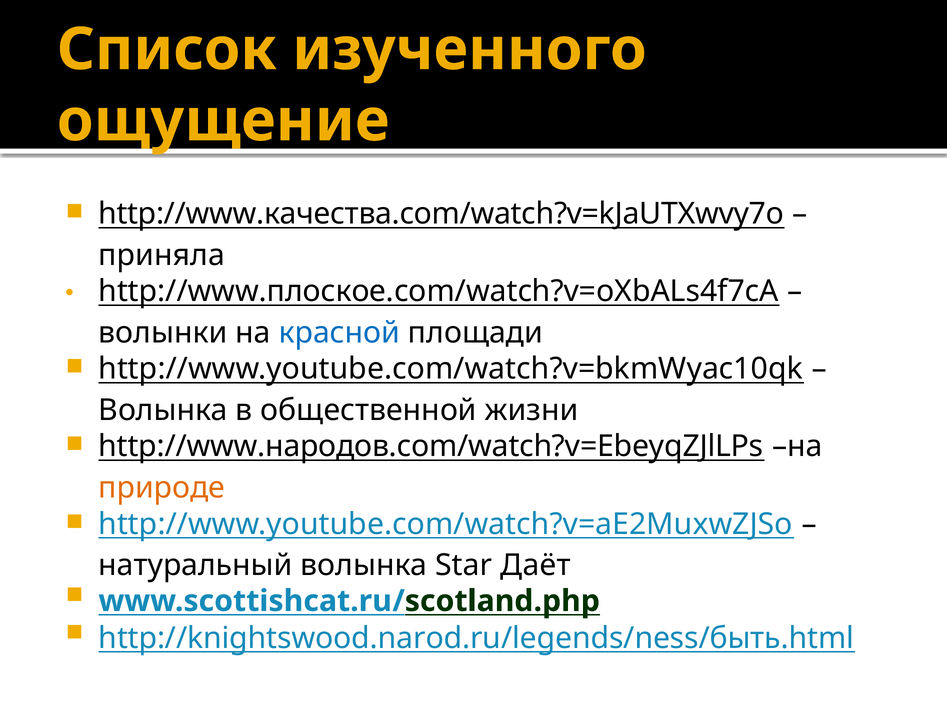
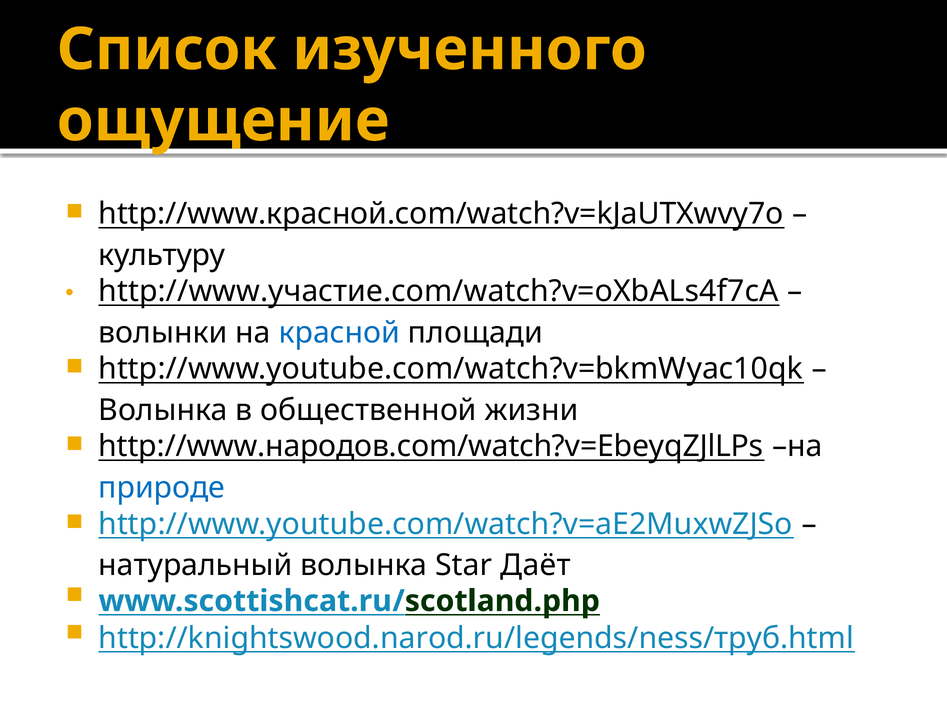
http://www.качества.com/watch?v=kJaUTXwvy7o: http://www.качества.com/watch?v=kJaUTXwvy7o -> http://www.красной.com/watch?v=kJaUTXwvy7o (441, 214)
приняла: приняла -> культуру (162, 255)
http://www.плоское.com/watch?v=oXbALs4f7cA: http://www.плоское.com/watch?v=oXbALs4f7cA -> http://www.участие.com/watch?v=oXbALs4f7cA (438, 291)
природе colour: orange -> blue (162, 487)
http://knightswood.narod.ru/legends/ness/быть.html: http://knightswood.narod.ru/legends/ness/быть.html -> http://knightswood.narod.ru/legends/ness/труб.html (476, 637)
